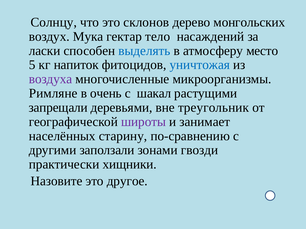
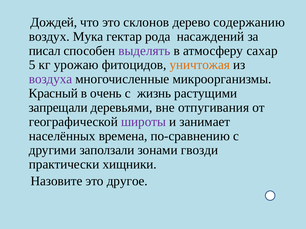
Солнцу: Солнцу -> Дождей (54, 22)
монгольских: монгольских -> содержанию (249, 22)
тело: тело -> рода (158, 37)
ласки: ласки -> писал (45, 51)
выделять colour: blue -> purple (144, 51)
место: место -> сахар (262, 51)
напиток: напиток -> урожаю (76, 65)
уничтожая colour: blue -> orange (200, 65)
Римляне: Римляне -> Красный (53, 94)
шакал: шакал -> жизнь (154, 94)
треугольник: треугольник -> отпугивания (214, 108)
старину: старину -> времена (123, 136)
